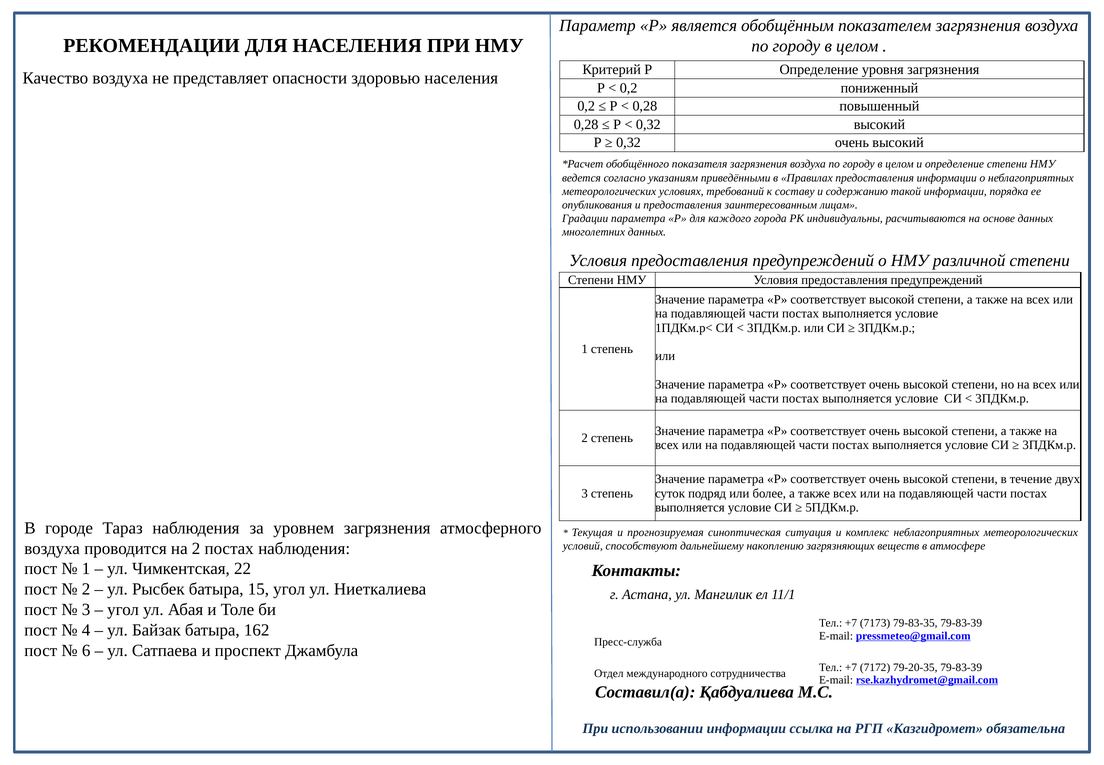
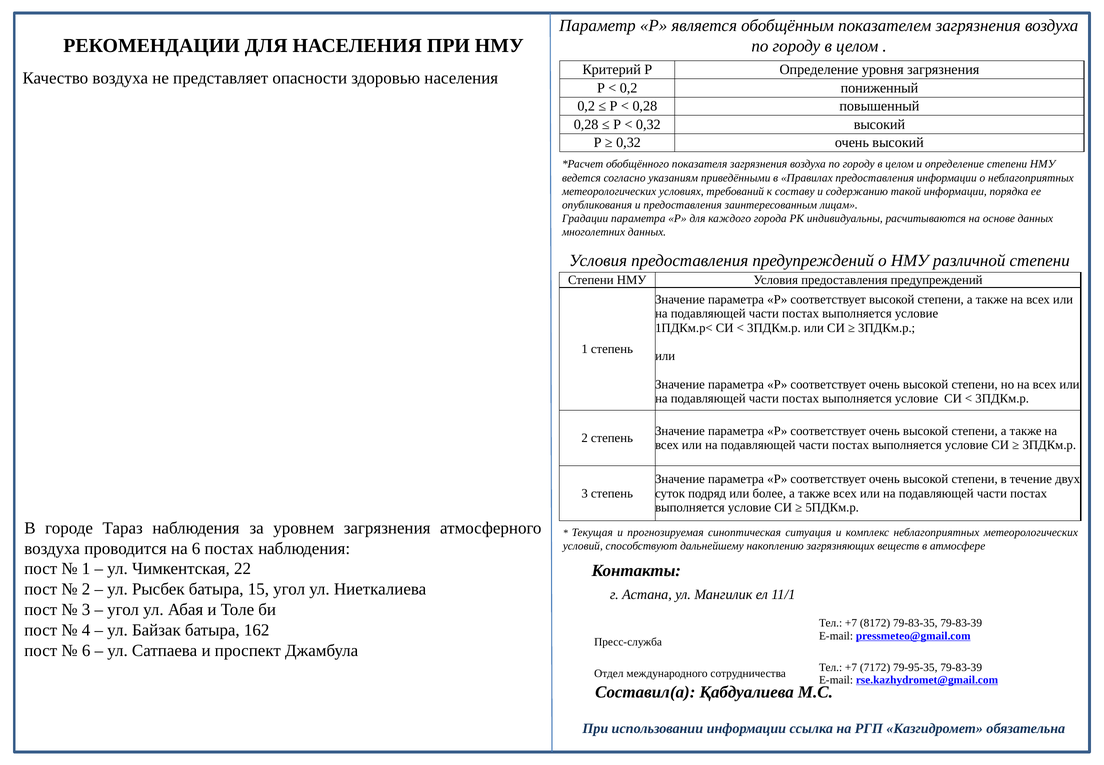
на 2: 2 -> 6 (196, 548)
7173: 7173 -> 8172 (875, 623)
79-20-35: 79-20-35 -> 79-95-35 (915, 667)
